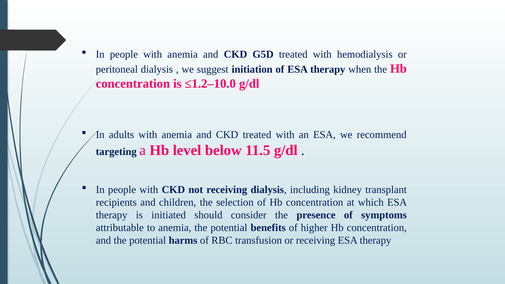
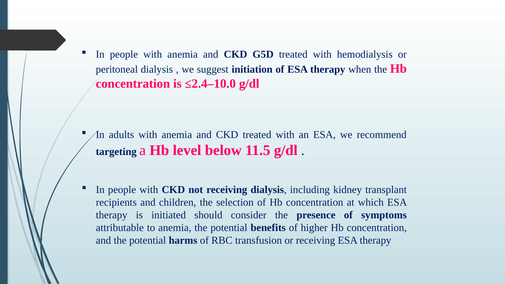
≤1.2–10.0: ≤1.2–10.0 -> ≤2.4–10.0 (210, 84)
